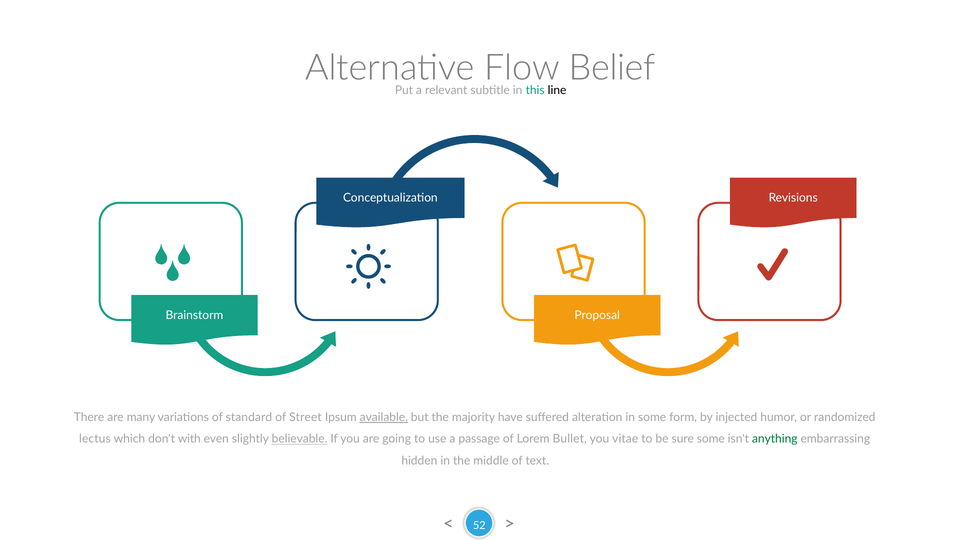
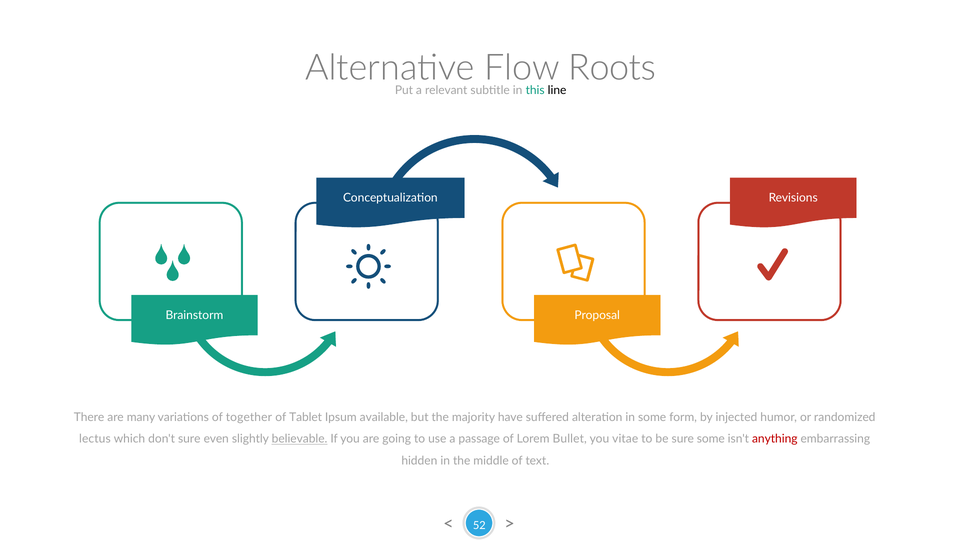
Belief: Belief -> Roots (612, 68)
standard: standard -> together (249, 417)
Street: Street -> Tablet (306, 417)
available underline: present -> none (384, 417)
don't with: with -> sure (189, 439)
anything colour: green -> red (775, 439)
